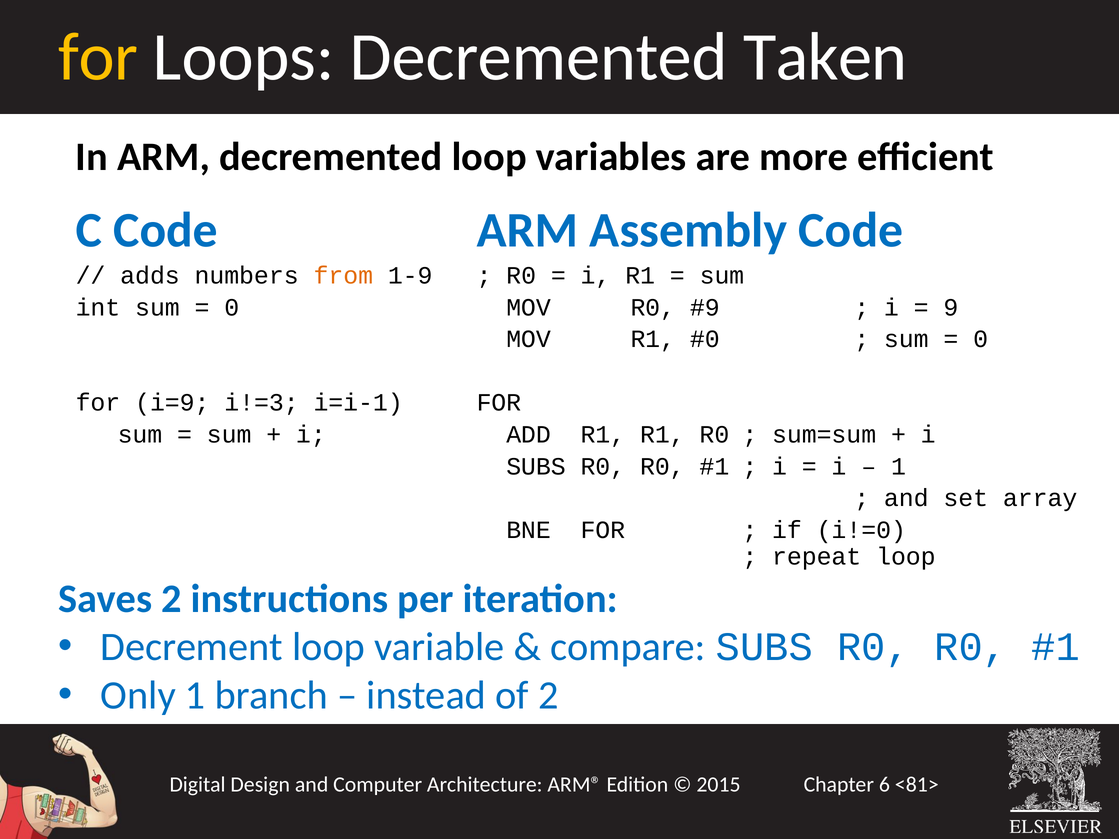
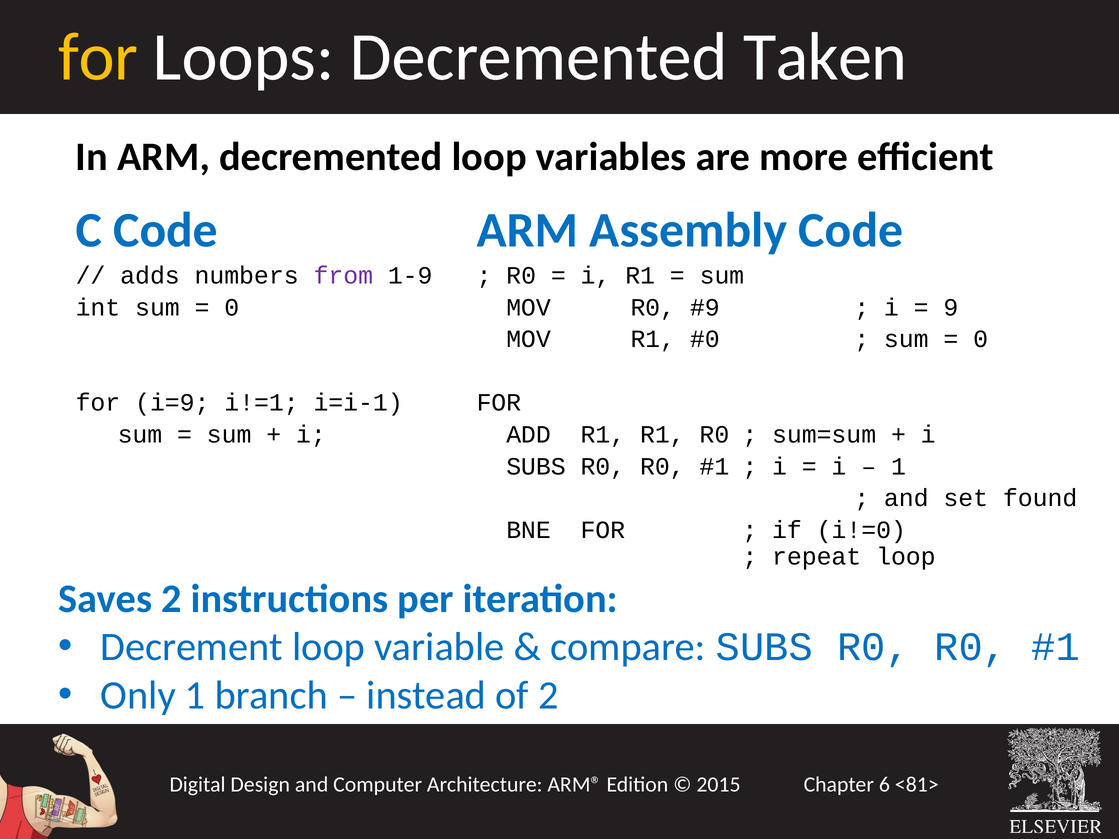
from colour: orange -> purple (343, 276)
i!=3: i!=3 -> i!=1 (262, 403)
array: array -> found (1040, 498)
